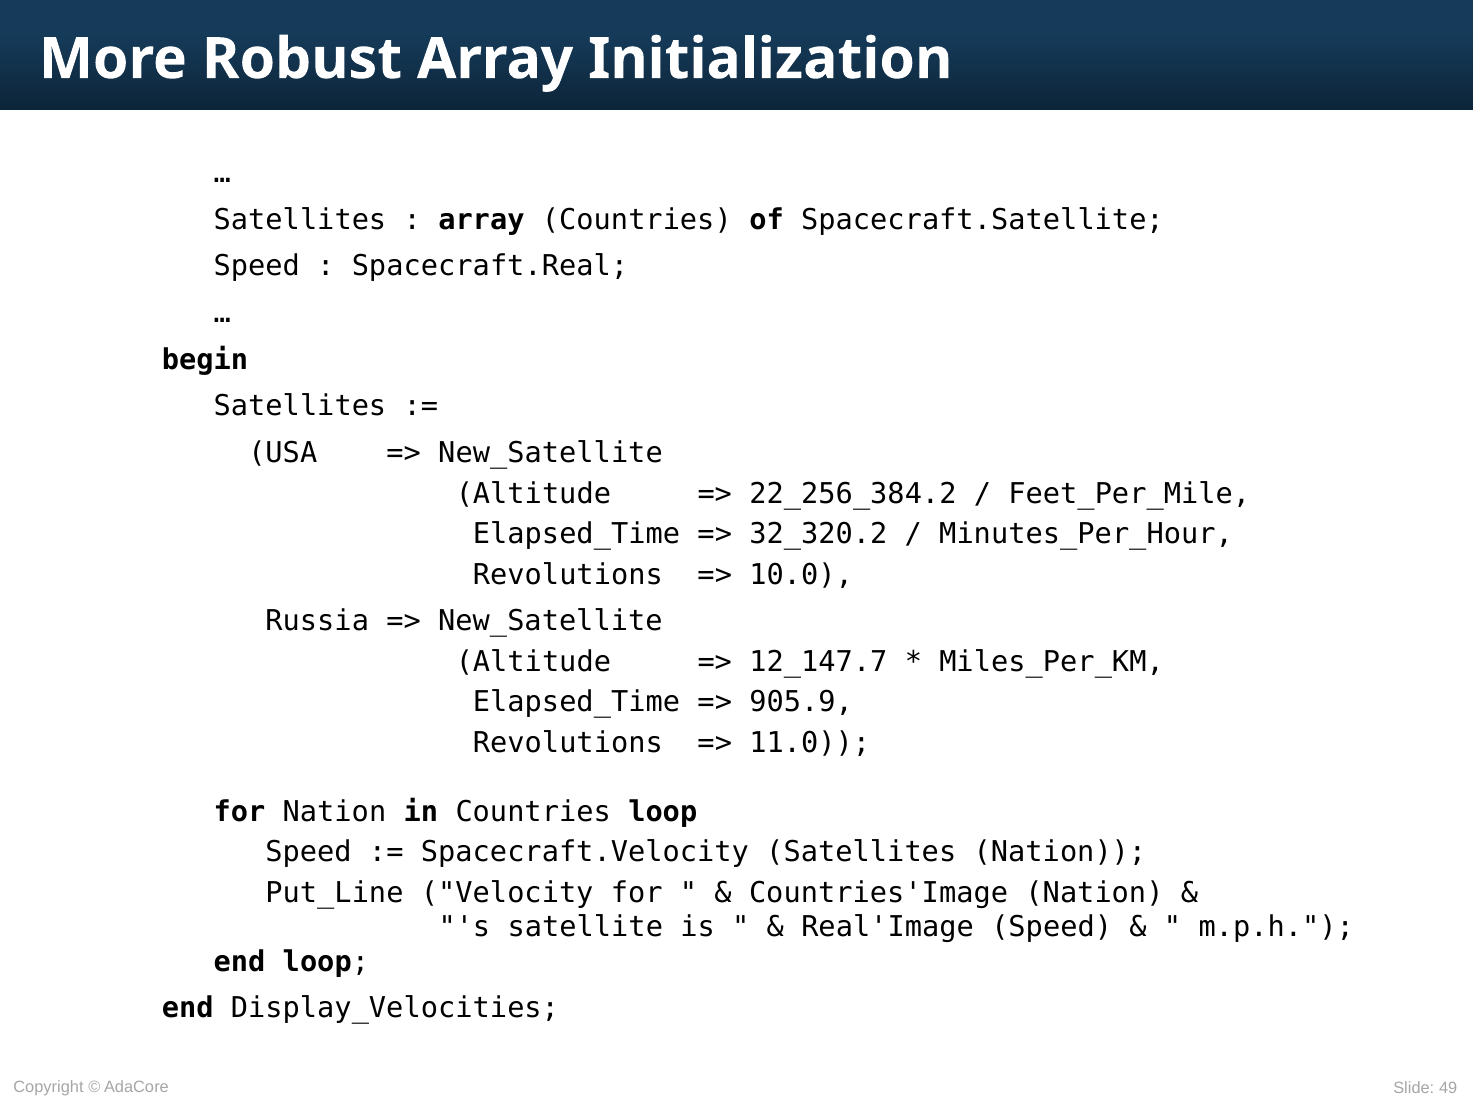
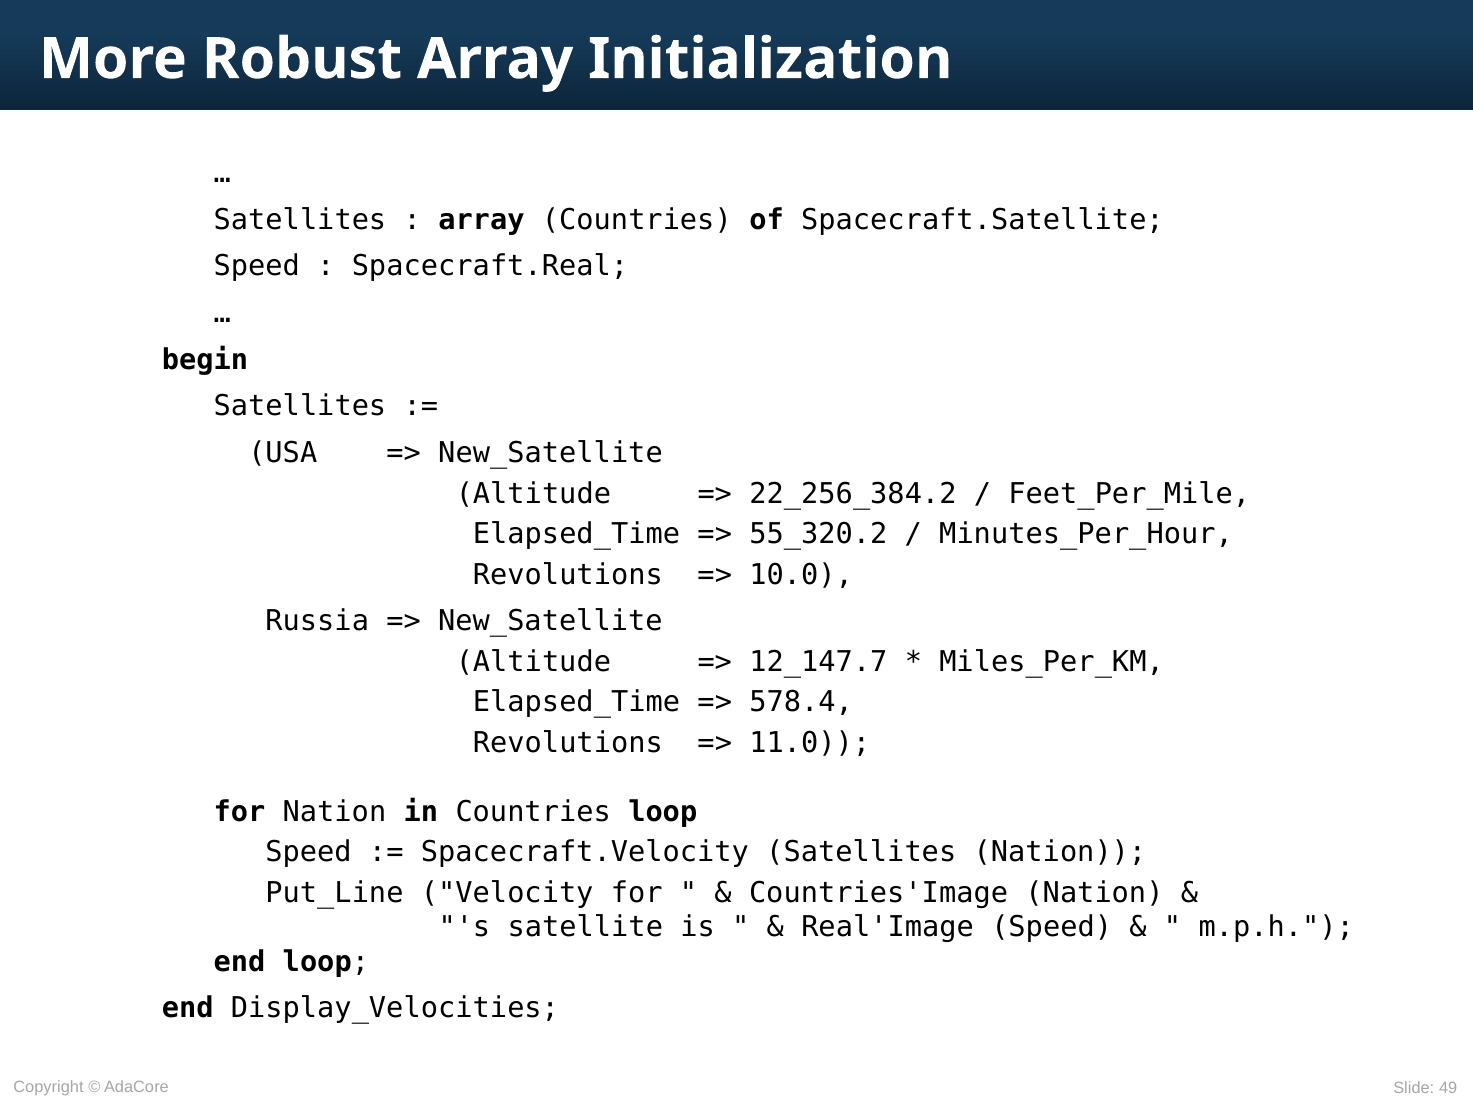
32_320.2: 32_320.2 -> 55_320.2 (818, 534)
905.9: 905.9 -> 578.4 (801, 702)
